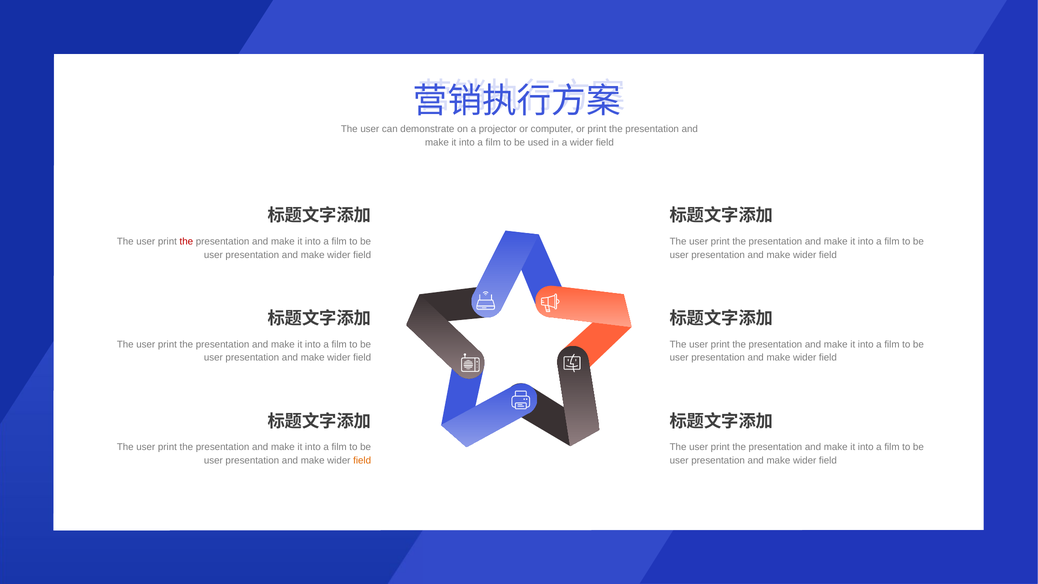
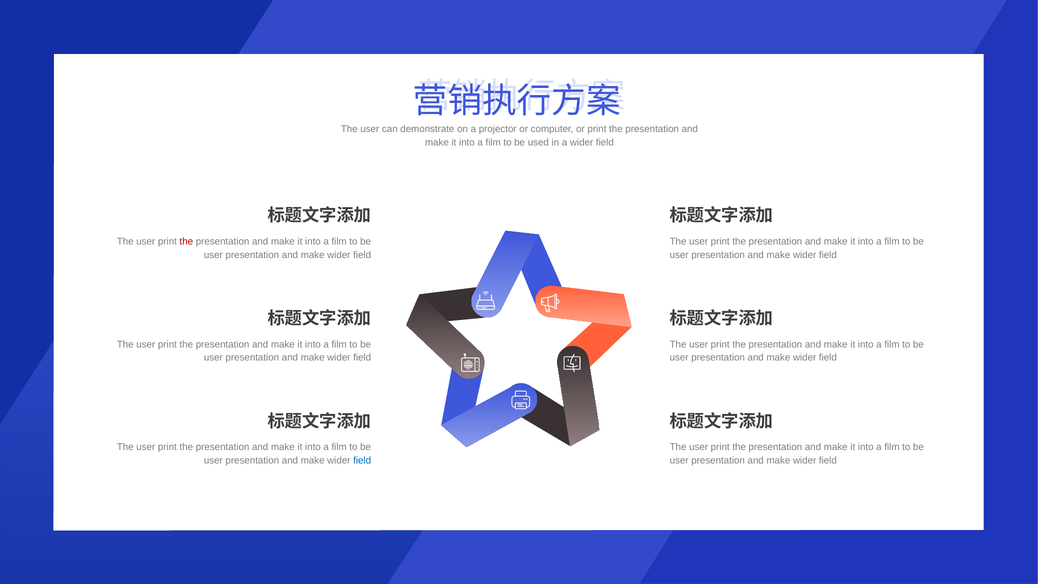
field colour: orange -> blue (362, 461)
